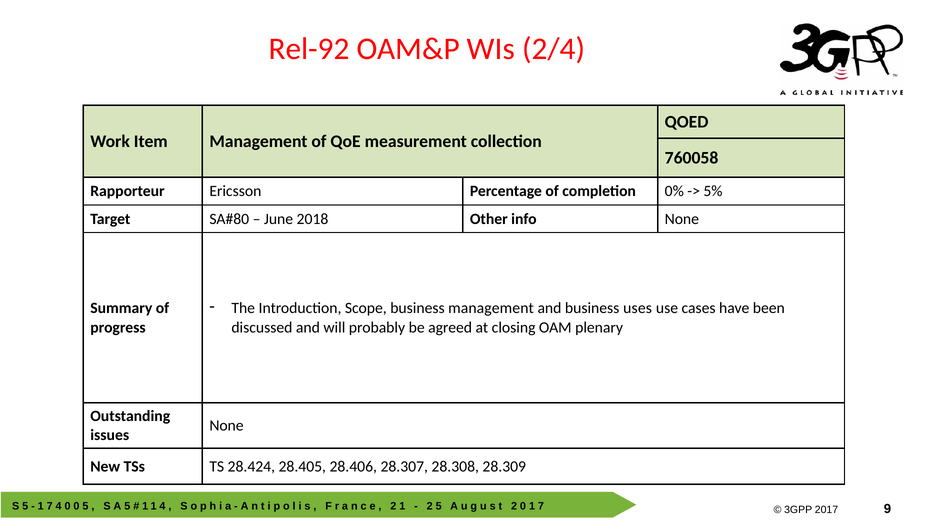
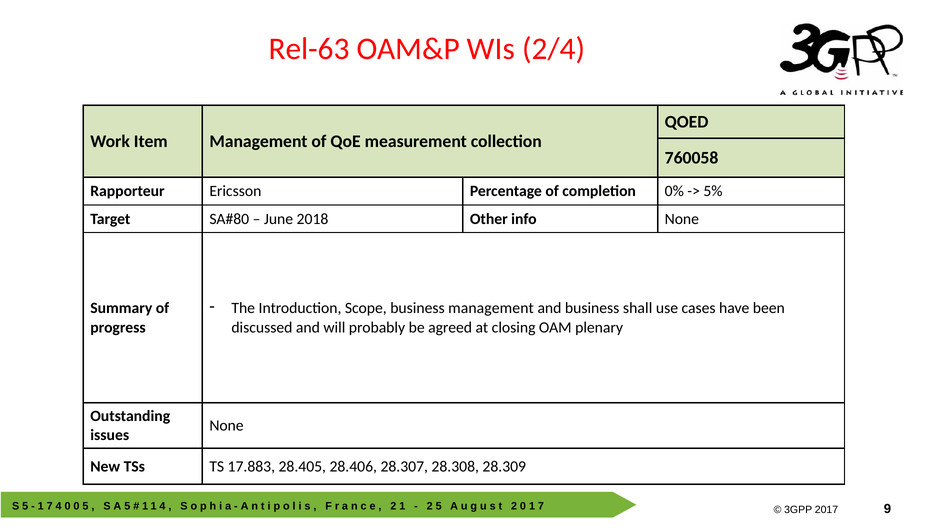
Rel-92: Rel-92 -> Rel-63 (309, 49)
uses: uses -> shall (638, 308)
28.424: 28.424 -> 17.883 (251, 466)
